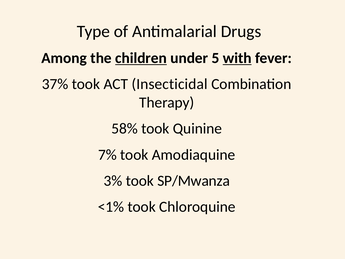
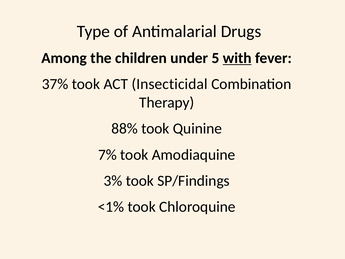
children underline: present -> none (141, 58)
58%: 58% -> 88% (125, 129)
SP/Mwanza: SP/Mwanza -> SP/Findings (194, 181)
